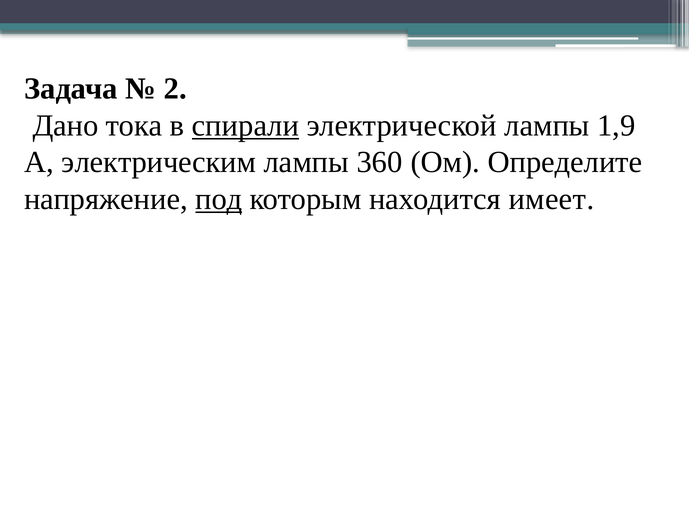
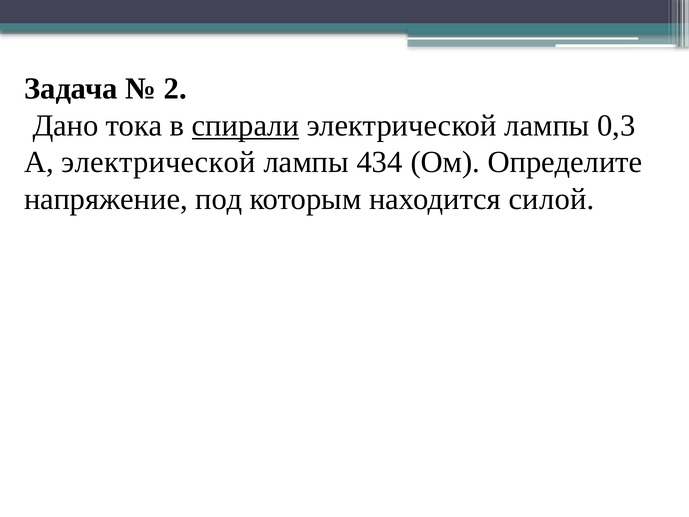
1,9: 1,9 -> 0,3 (616, 125)
А электрическим: электрическим -> электрической (159, 162)
360: 360 -> 434 (380, 162)
под underline: present -> none (219, 199)
имеет: имеет -> силой (551, 199)
